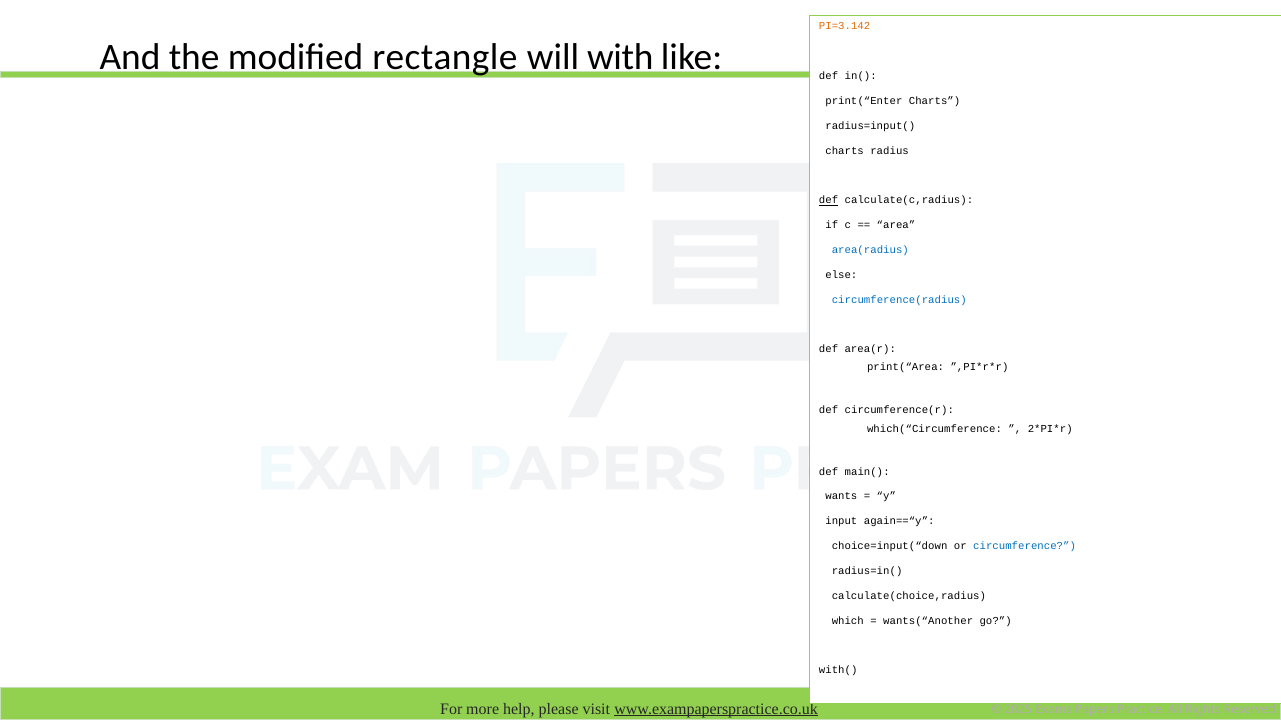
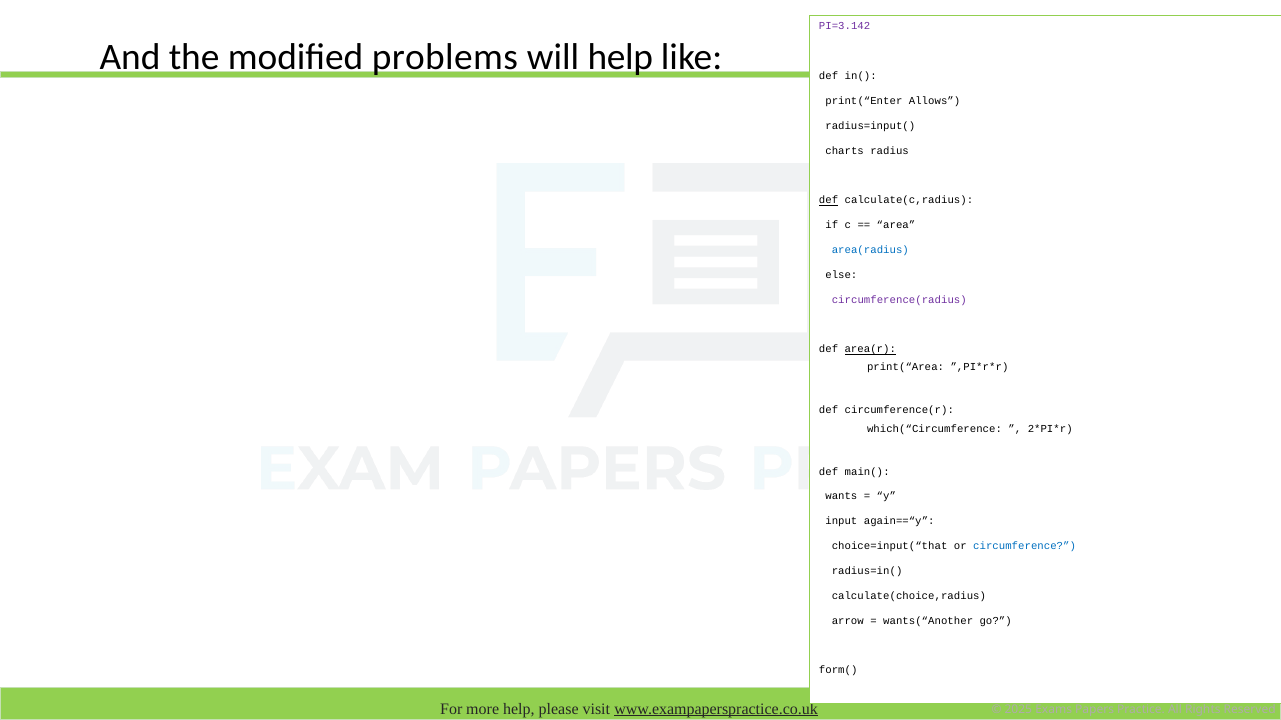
PI=3.142 colour: orange -> purple (845, 26)
rectangle: rectangle -> problems (445, 57)
will with: with -> help (620, 57)
print(“Enter Charts: Charts -> Allows (935, 101)
circumference(radius colour: blue -> purple (899, 300)
area(r underline: none -> present (870, 350)
choice=input(“down: choice=input(“down -> choice=input(“that (890, 546)
which: which -> arrow (848, 621)
with(: with( -> form( (838, 671)
